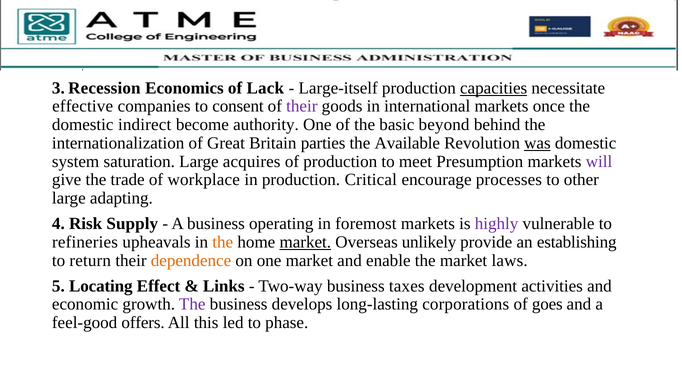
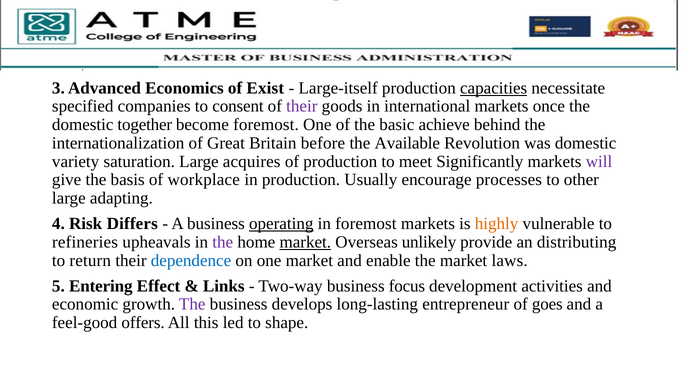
Recession: Recession -> Advanced (104, 88)
Lack: Lack -> Exist (265, 88)
effective: effective -> specified (83, 107)
indirect: indirect -> together (145, 125)
become authority: authority -> foremost (266, 125)
beyond: beyond -> achieve (444, 125)
parties: parties -> before (323, 143)
was underline: present -> none (537, 143)
system: system -> variety (76, 162)
Presumption: Presumption -> Significantly (480, 162)
trade: trade -> basis (128, 180)
Critical: Critical -> Usually (371, 180)
Supply: Supply -> Differs (132, 224)
operating underline: none -> present (281, 224)
highly colour: purple -> orange (497, 224)
the colour: orange -> purple (223, 242)
establishing: establishing -> distributing (577, 242)
dependence colour: orange -> blue (191, 261)
Locating: Locating -> Entering (101, 286)
taxes: taxes -> focus (407, 286)
corporations: corporations -> entrepreneur (466, 305)
phase: phase -> shape (287, 323)
